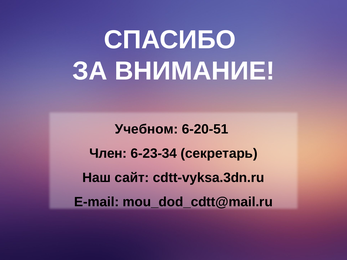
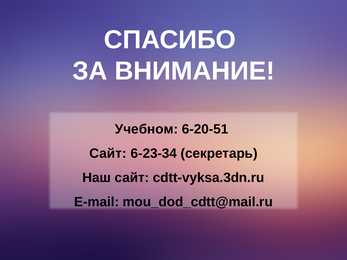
Член: Член -> Сайт (108, 154)
